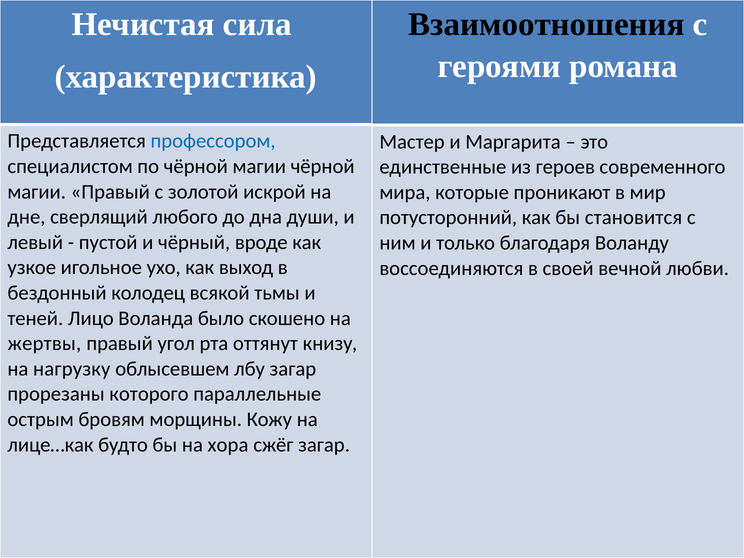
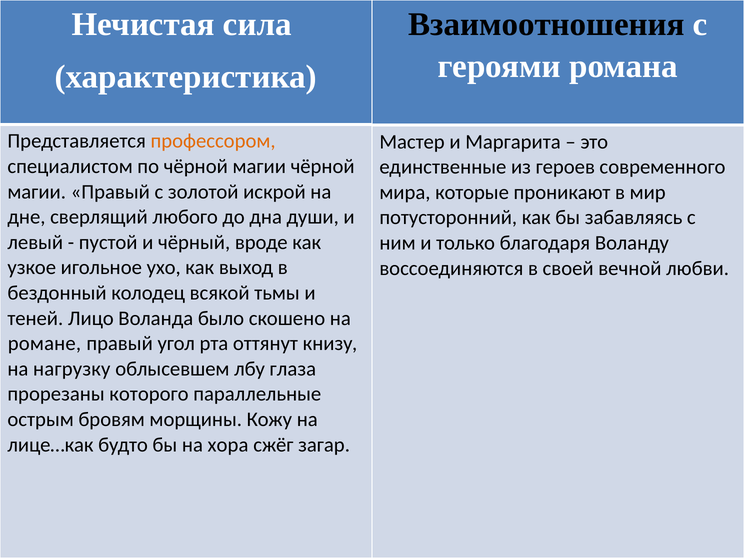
профессором colour: blue -> orange (213, 141)
становится: становится -> забавляясь (634, 218)
жертвы: жертвы -> романе (44, 344)
лбу загар: загар -> глаза (293, 369)
